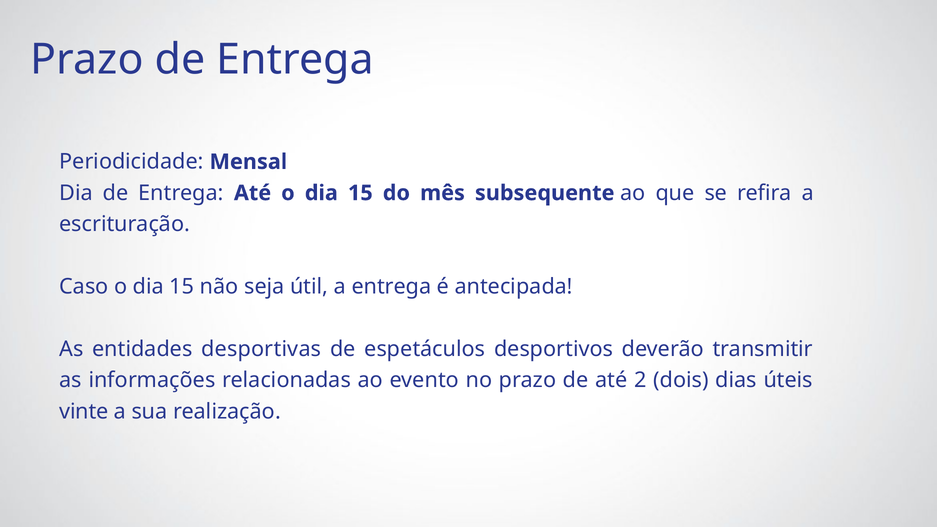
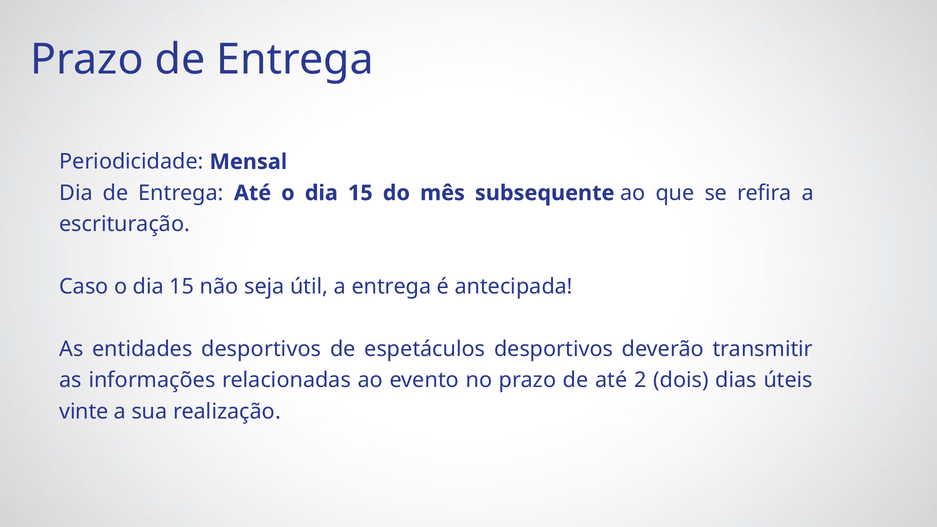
entidades desportivas: desportivas -> desportivos (261, 349)
